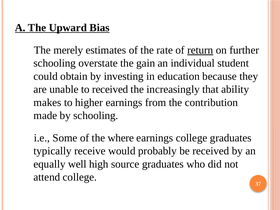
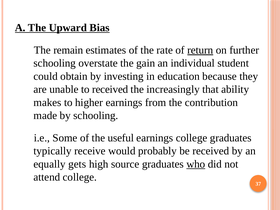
merely: merely -> remain (68, 50)
where: where -> useful (121, 138)
well: well -> gets (77, 164)
who underline: none -> present (196, 164)
